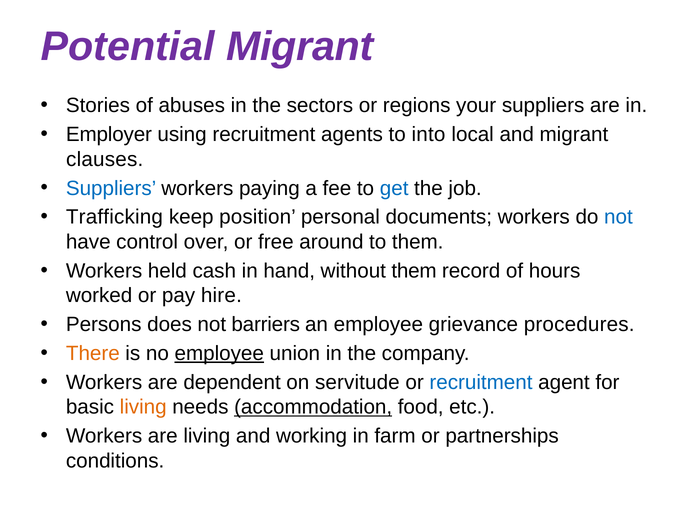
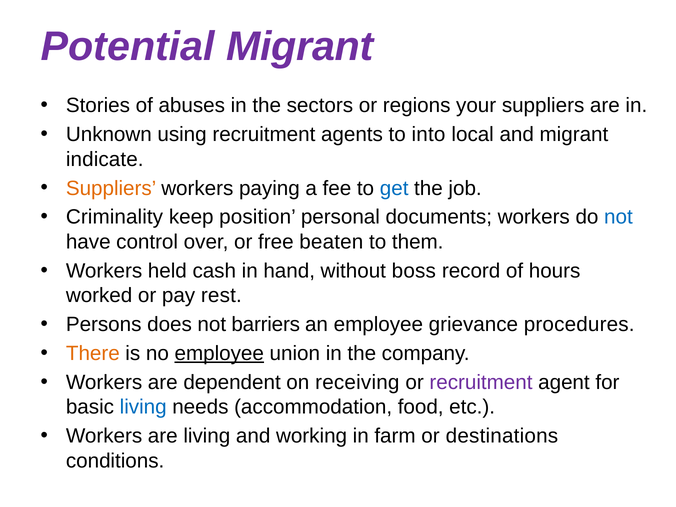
Employer: Employer -> Unknown (109, 135)
clauses: clauses -> indicate (105, 159)
Suppliers colour: blue -> orange (111, 188)
Trafficking: Trafficking -> Criminality (114, 217)
around: around -> beaten (331, 242)
without them: them -> boss (414, 271)
hire: hire -> rest (221, 296)
servitude: servitude -> receiving (357, 382)
recruitment colour: blue -> purple (481, 382)
living colour: orange -> blue (143, 407)
accommodation underline: present -> none (313, 407)
partnerships: partnerships -> destinations (502, 436)
